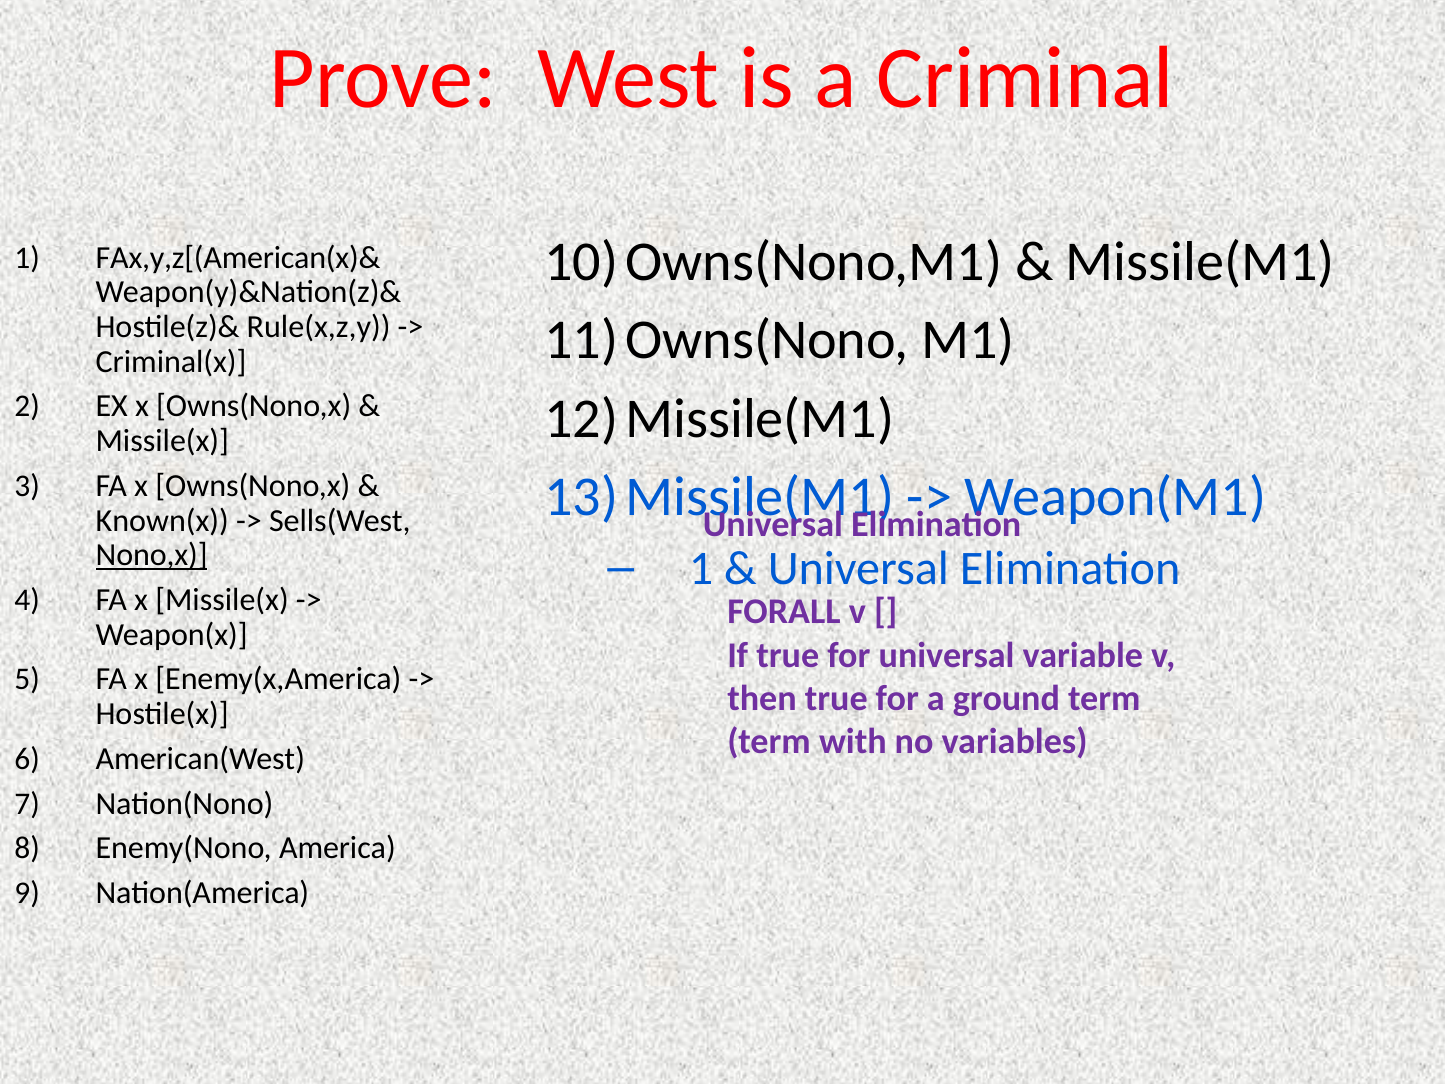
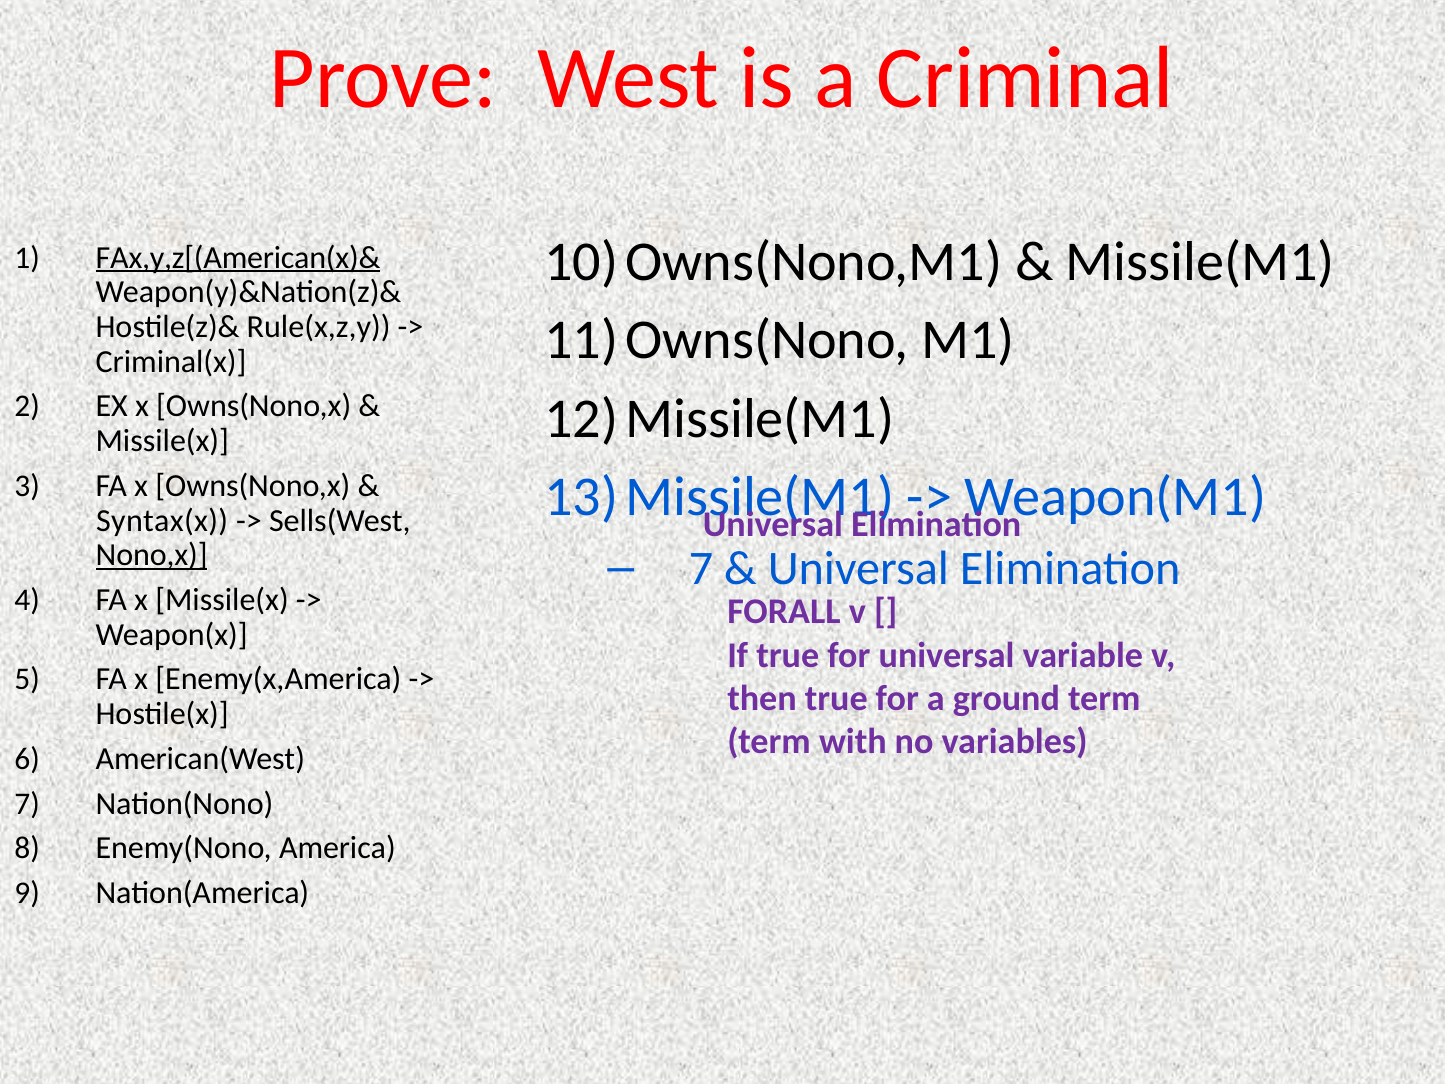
FAx,y,z[(American(x)& underline: none -> present (238, 258)
Known(x: Known(x -> Syntax(x (162, 520)
1: 1 -> 7 (701, 569)
